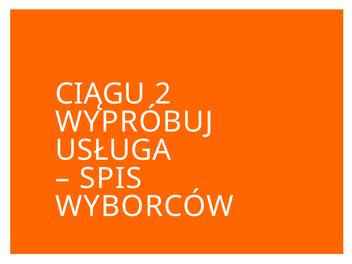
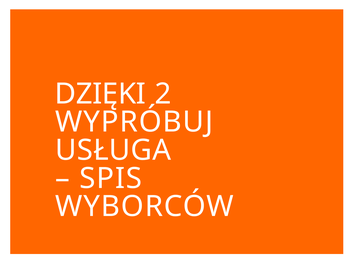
CIĄGU: CIĄGU -> DZIĘKI (100, 94)
